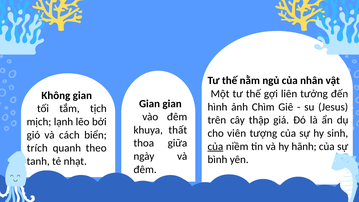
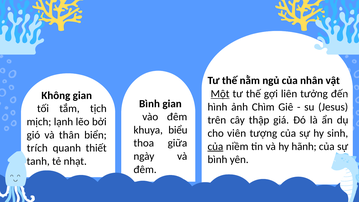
Một underline: none -> present (220, 94)
Gian: Gian -> Bình (149, 104)
thất: thất -> biểu (178, 130)
cách: cách -> thân (69, 135)
theo: theo -> thiết (96, 148)
